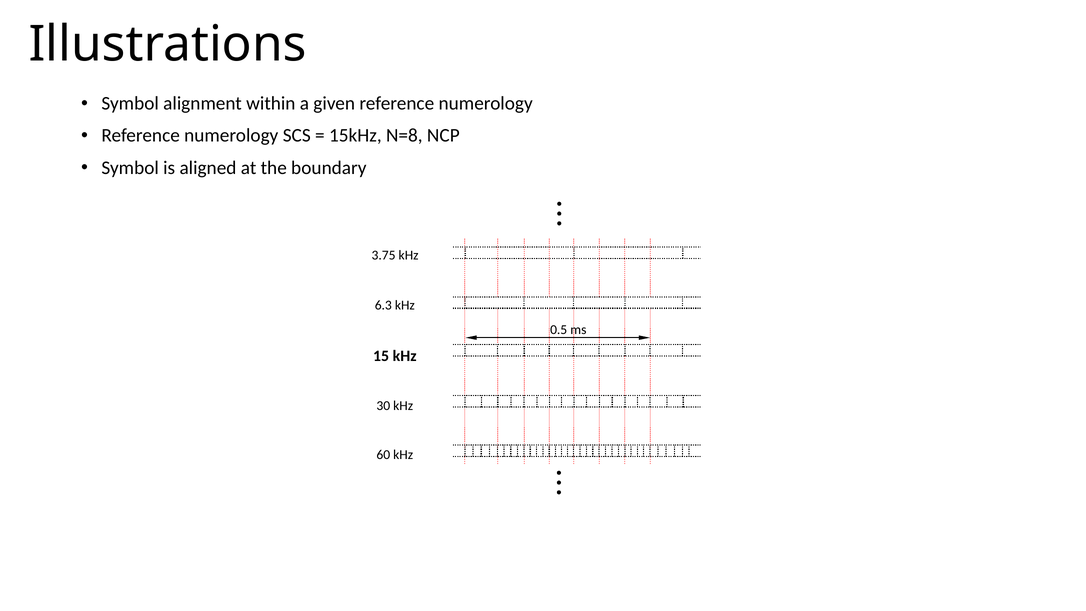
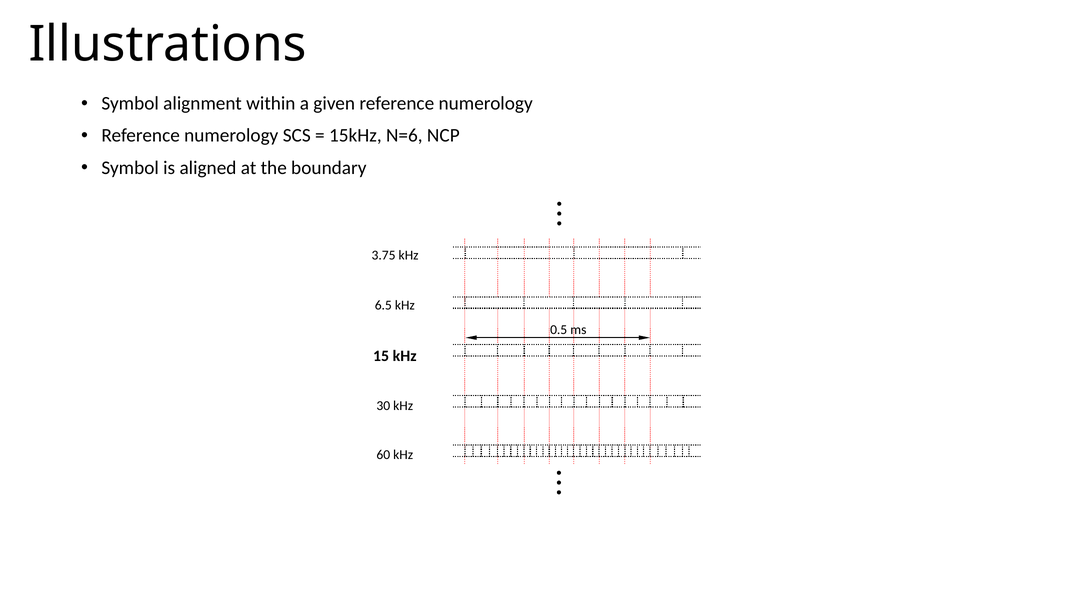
N=8: N=8 -> N=6 (404, 136)
6.3: 6.3 -> 6.5 (383, 305)
